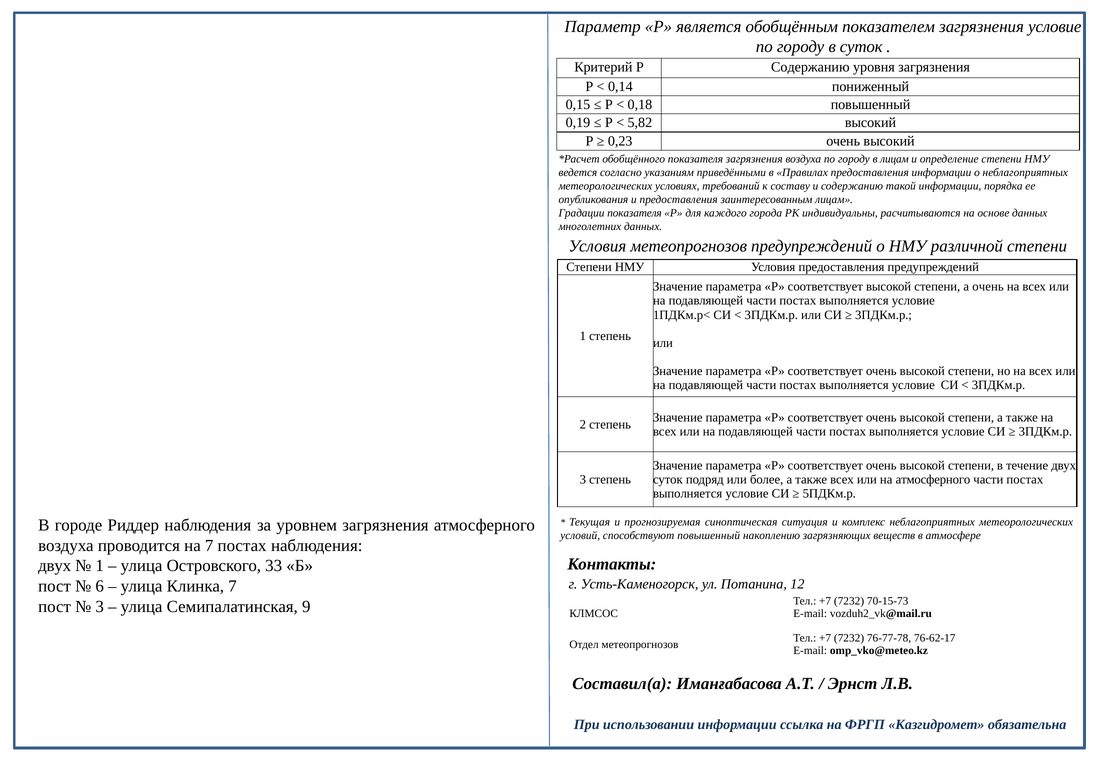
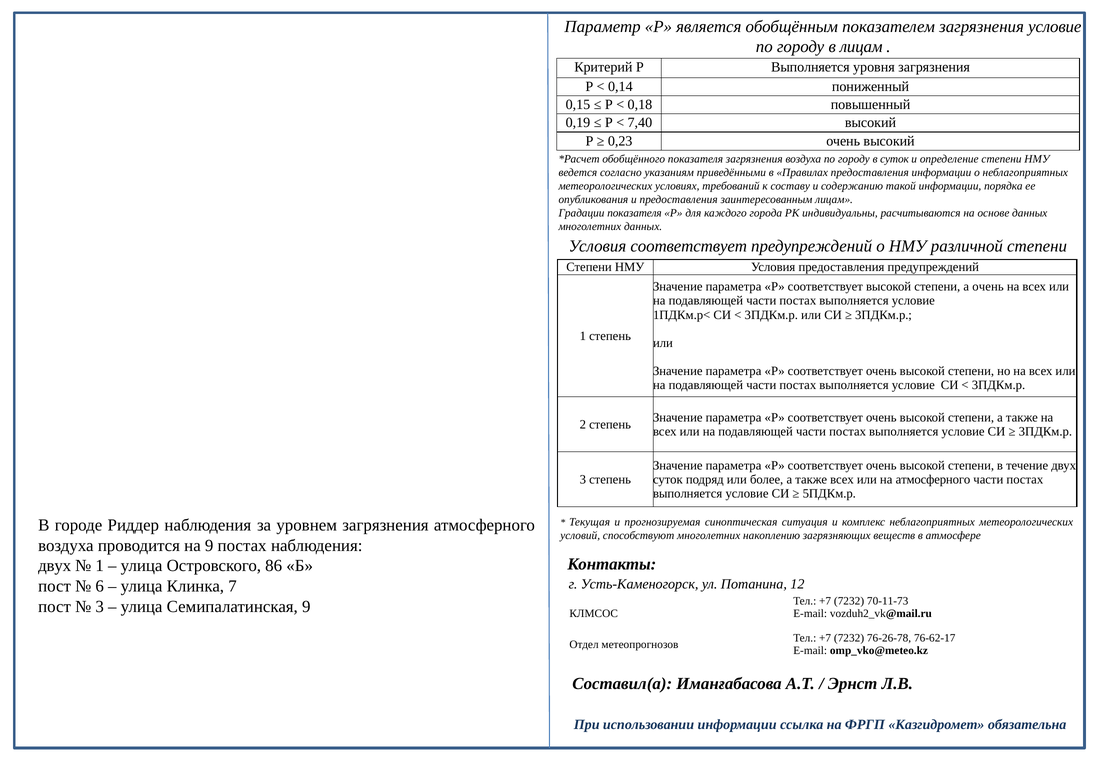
в суток: суток -> лицам (861, 47)
Р Содержанию: Содержанию -> Выполняется (810, 67)
5,82: 5,82 -> 7,40 (640, 123)
в лицам: лицам -> суток (895, 159)
Условия метеопрогнозов: метеопрогнозов -> соответствует (689, 246)
способствуют повышенный: повышенный -> многолетних (709, 535)
на 7: 7 -> 9 (209, 546)
33: 33 -> 86 (274, 566)
70-15-73: 70-15-73 -> 70-11-73 (888, 601)
76-77-78: 76-77-78 -> 76-26-78 (889, 638)
